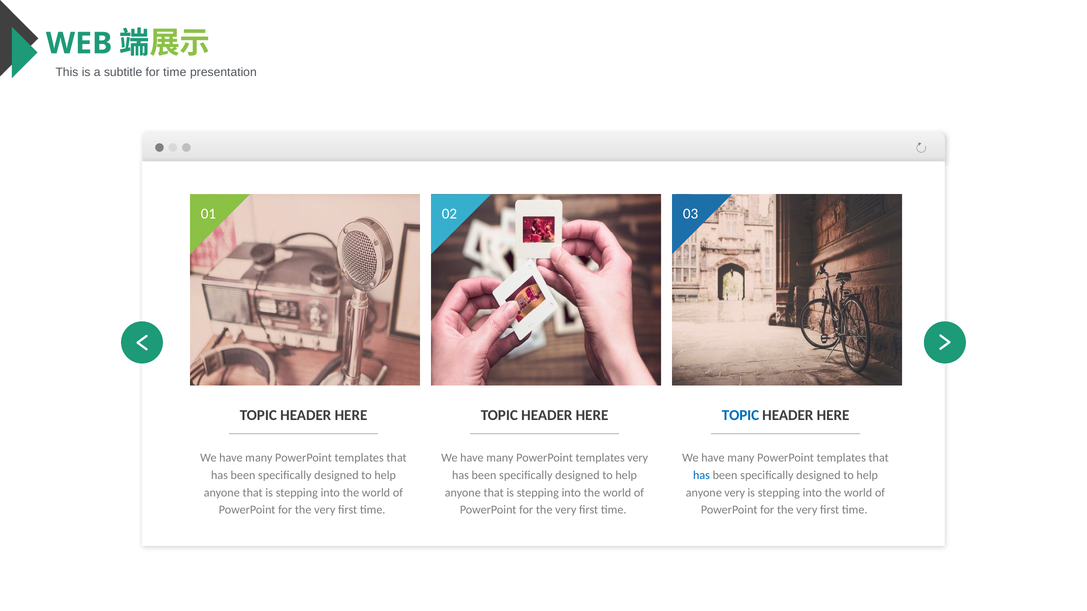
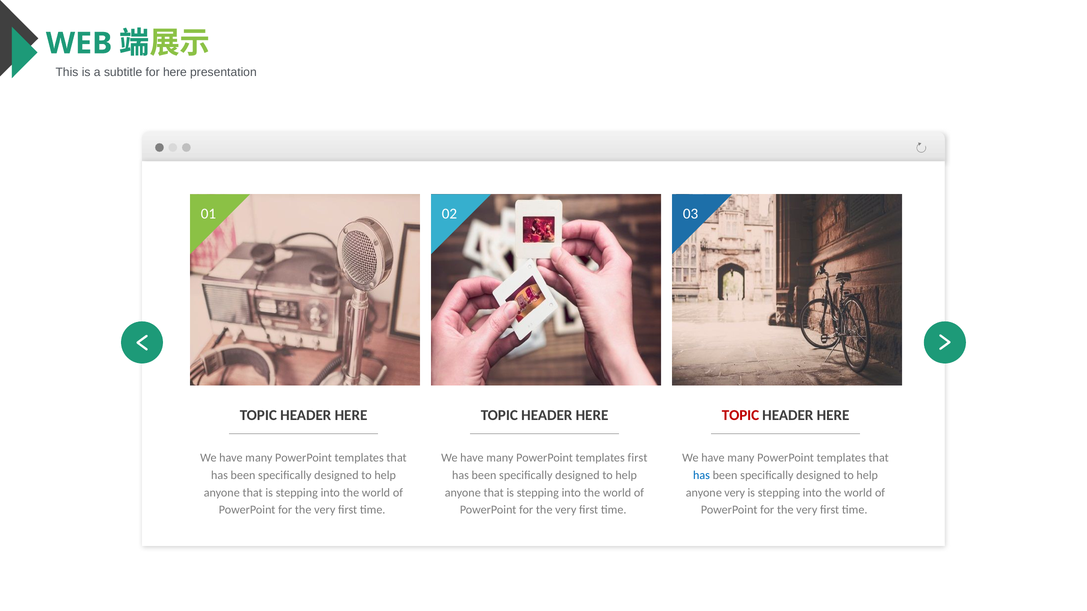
for time: time -> here (175, 72)
TOPIC colour: blue -> red (740, 416)
templates very: very -> first (638, 458)
